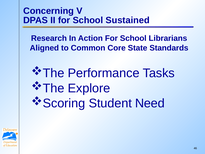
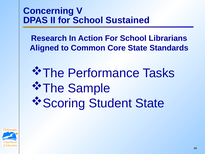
Explore: Explore -> Sample (89, 88)
Student Need: Need -> State (150, 103)
